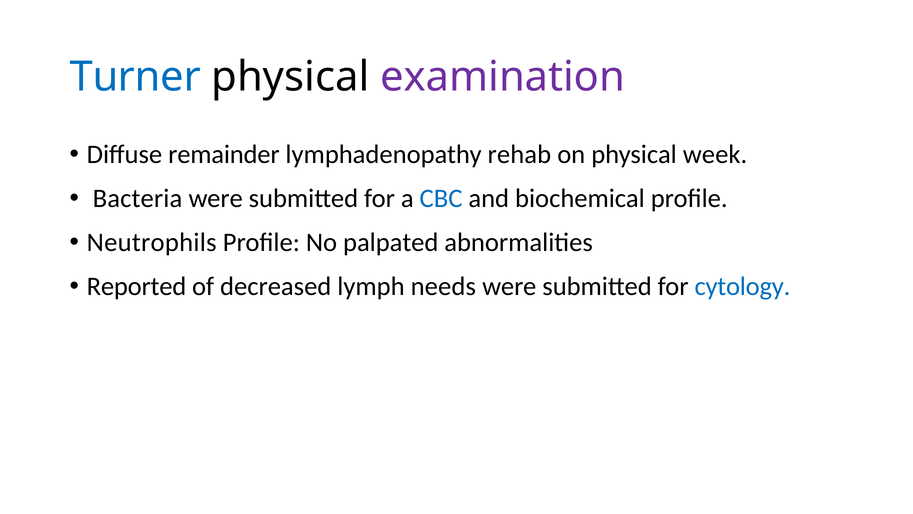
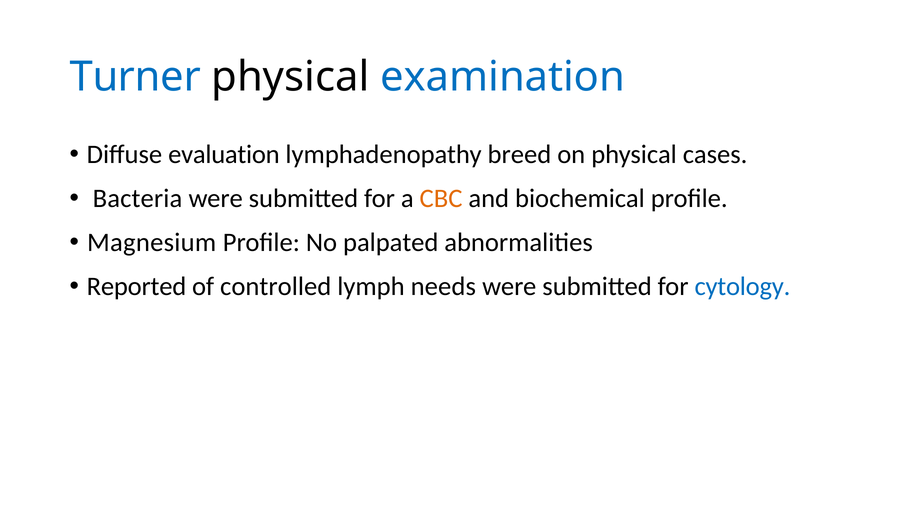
examination colour: purple -> blue (503, 77)
remainder: remainder -> evaluation (224, 154)
rehab: rehab -> breed (519, 154)
week: week -> cases (715, 154)
CBC colour: blue -> orange (441, 198)
Neutrophils: Neutrophils -> Magnesium (152, 242)
decreased: decreased -> controlled (276, 286)
